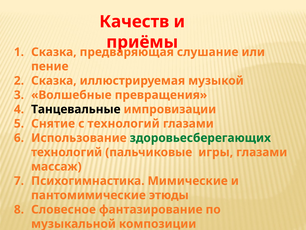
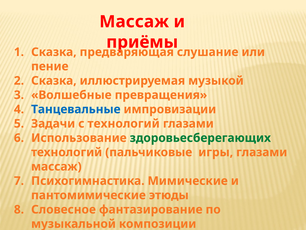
Качеств: Качеств -> Массаж (134, 22)
Танцевальные colour: black -> blue (76, 109)
Снятие: Снятие -> Задачи (53, 123)
